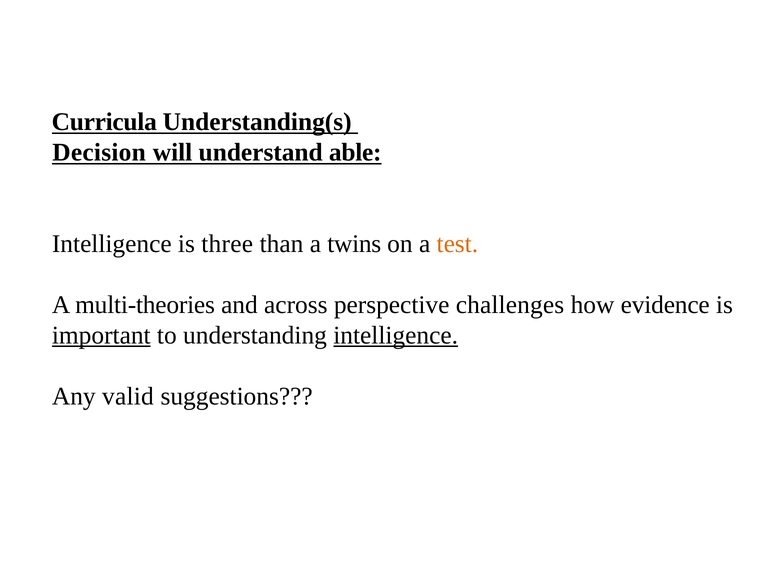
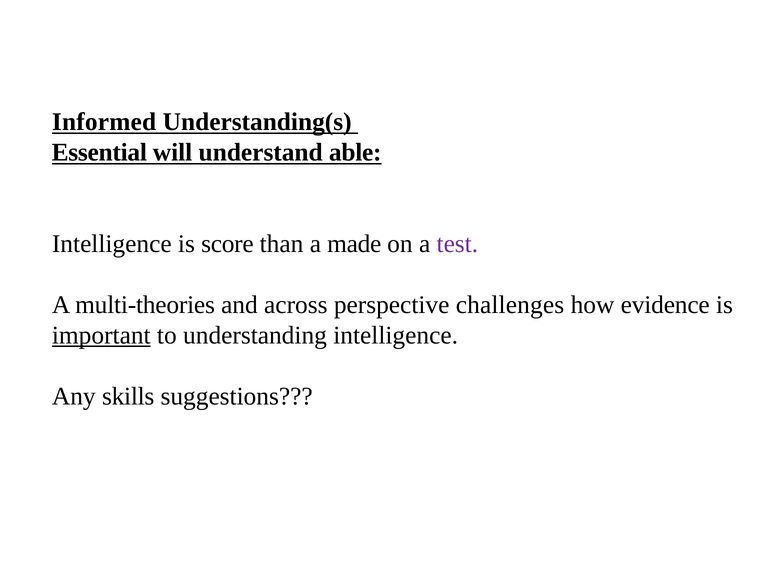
Curricula: Curricula -> Informed (104, 122)
Decision: Decision -> Essential (99, 152)
three: three -> score (227, 244)
twins: twins -> made (354, 244)
test colour: orange -> purple (457, 244)
intelligence underline: present -> none (396, 335)
valid: valid -> skills (128, 396)
